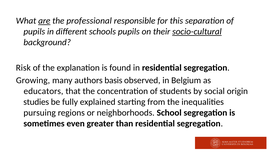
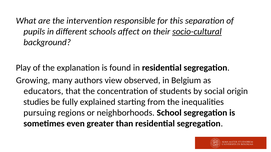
are underline: present -> none (44, 21)
professional: professional -> intervention (89, 21)
schools pupils: pupils -> affect (129, 32)
Risk: Risk -> Play (23, 68)
basis: basis -> view (113, 80)
